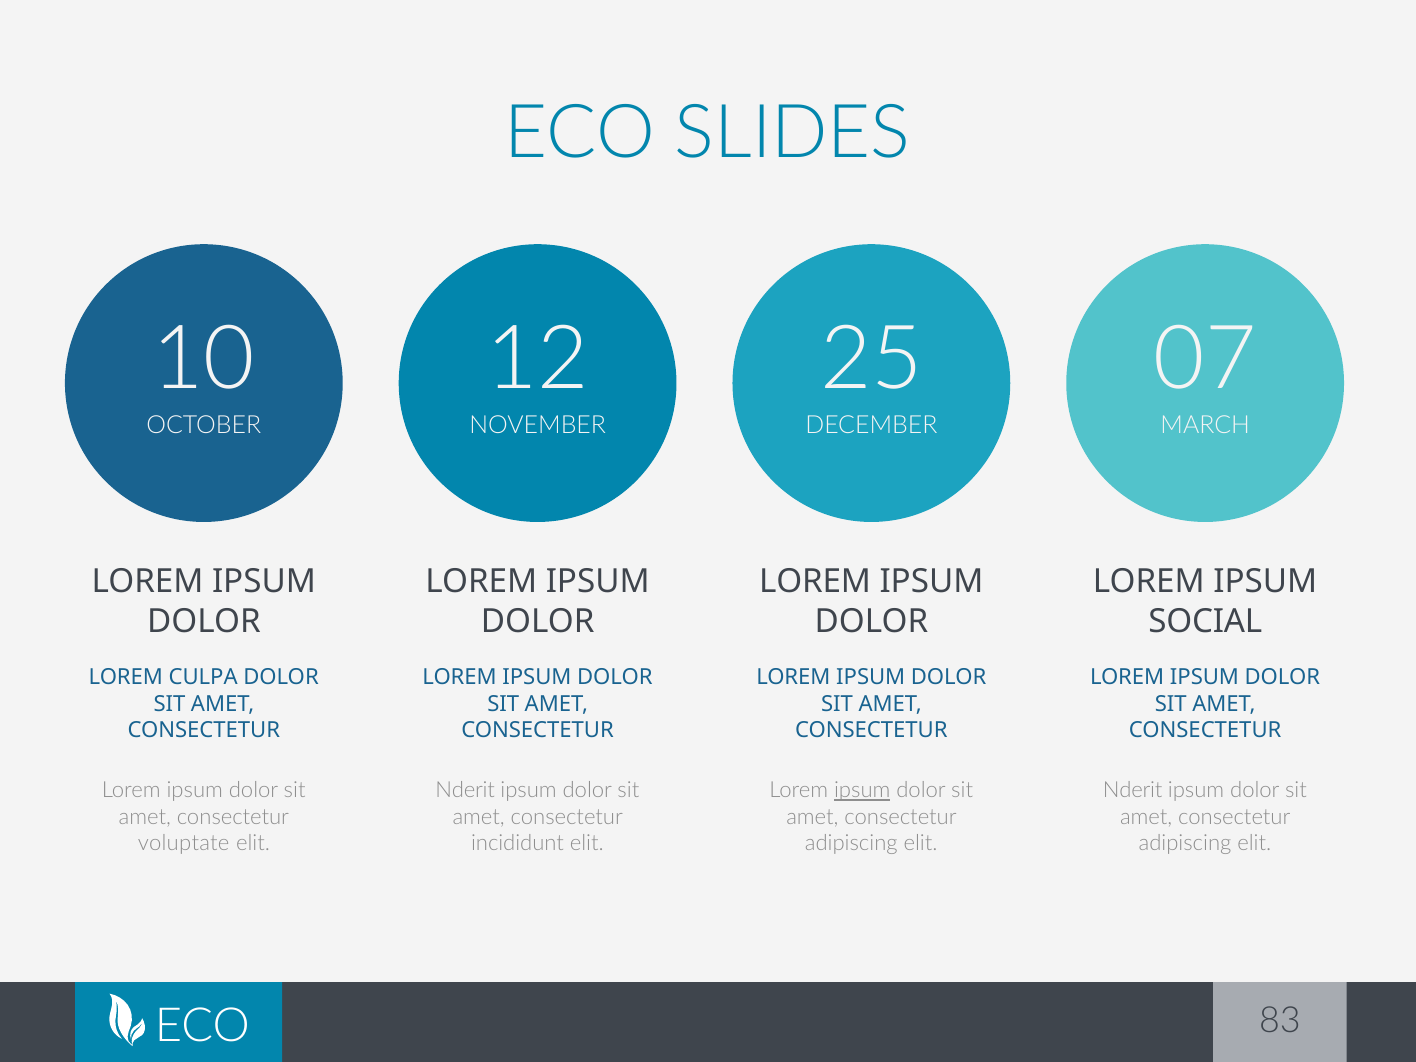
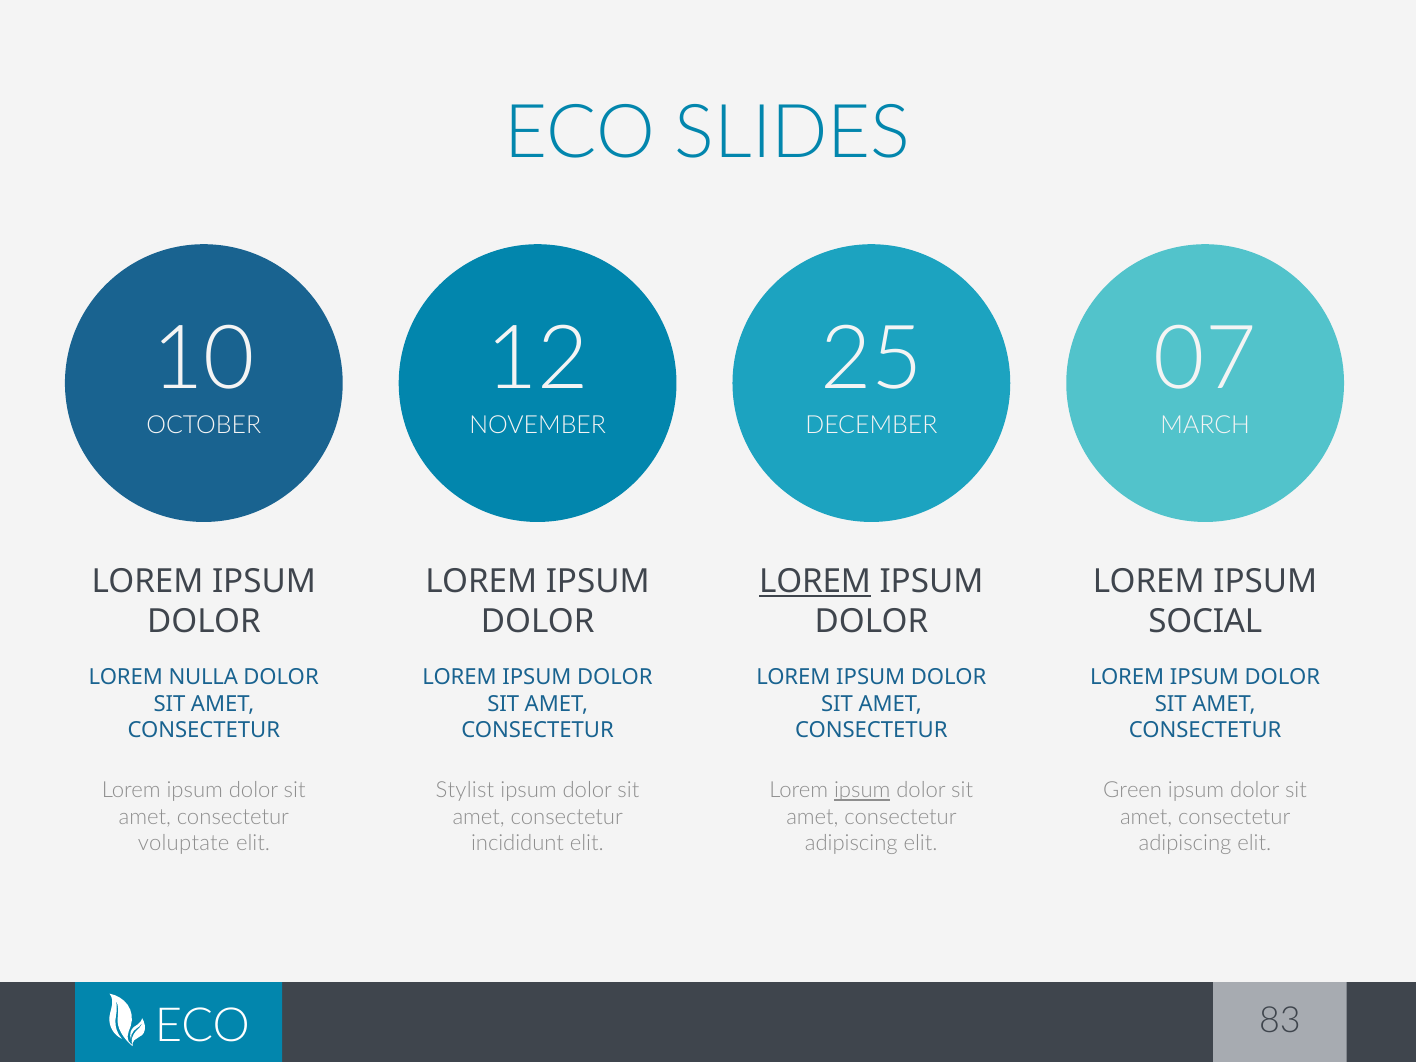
LOREM underline: none -> present (815, 582)
CULPA: CULPA -> NULLA (203, 677)
Nderit: Nderit -> Stylist (465, 790)
Nderit: Nderit -> Green (1133, 790)
